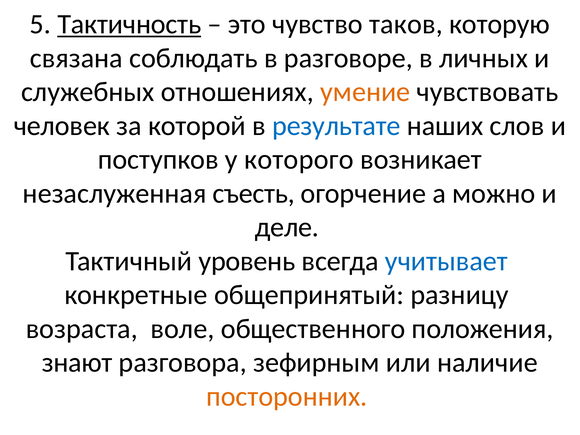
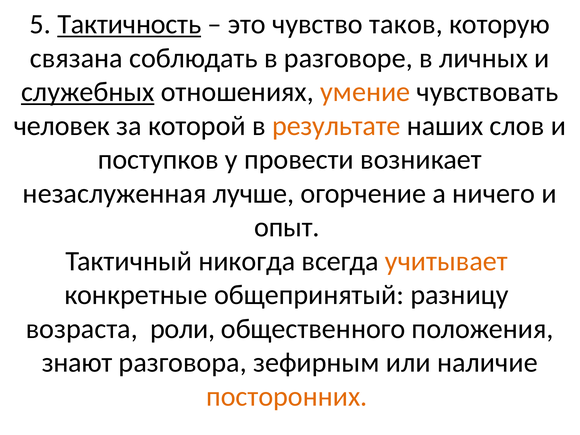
служебных underline: none -> present (88, 92)
результате colour: blue -> orange (336, 126)
которого: которого -> провести (299, 160)
съесть: съесть -> лучше (254, 193)
можно: можно -> ничего (494, 193)
деле: деле -> опыт (287, 227)
уровень: уровень -> никогда (247, 261)
учитывает colour: blue -> orange (446, 261)
воле: воле -> роли (183, 329)
